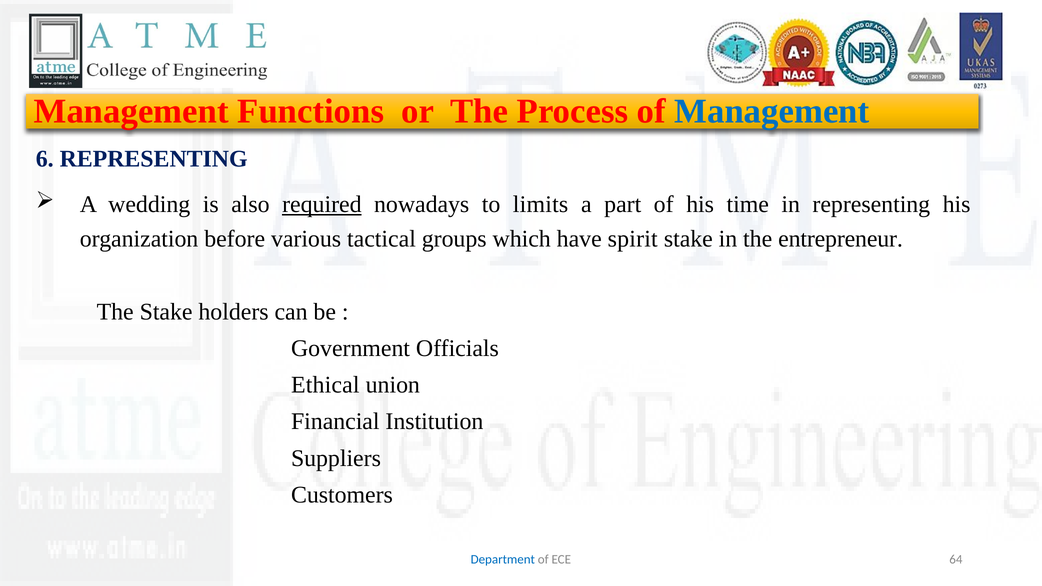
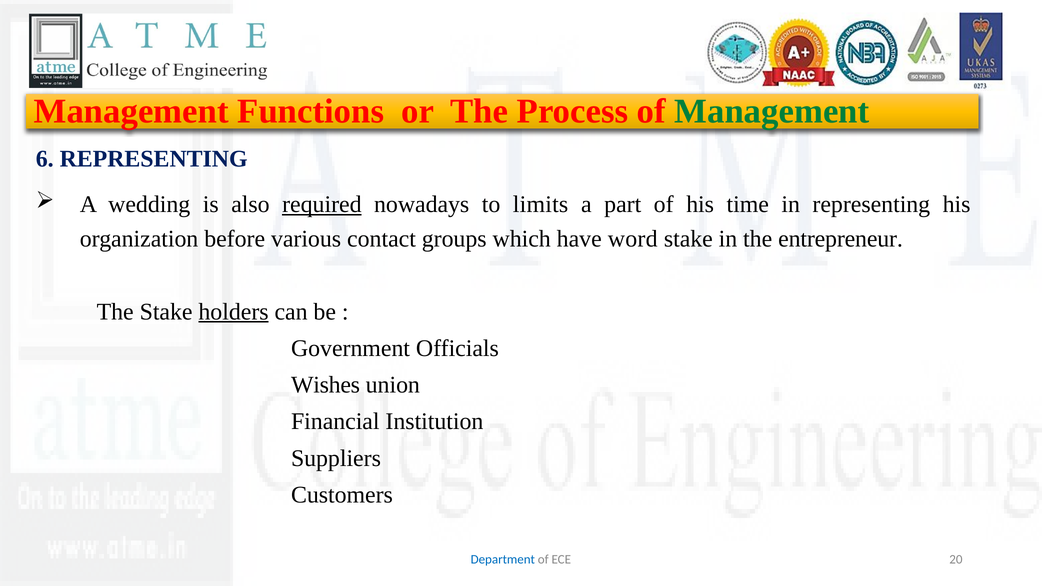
Management colour: blue -> green (772, 111)
tactical: tactical -> contact (381, 239)
spirit: spirit -> word (633, 239)
holders underline: none -> present (234, 312)
Ethical: Ethical -> Wishes (326, 385)
64: 64 -> 20 (956, 560)
